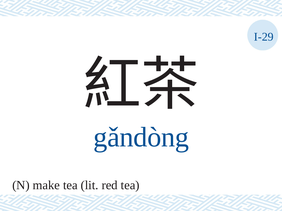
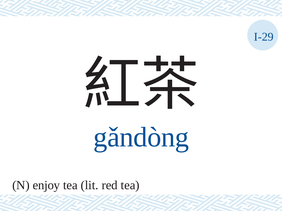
make: make -> enjoy (46, 186)
